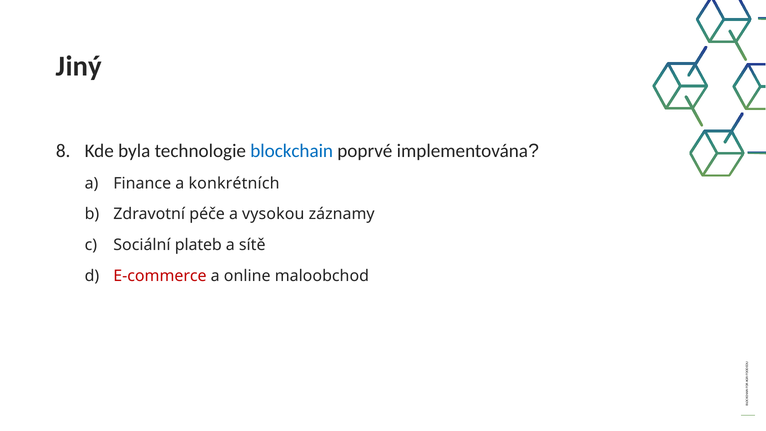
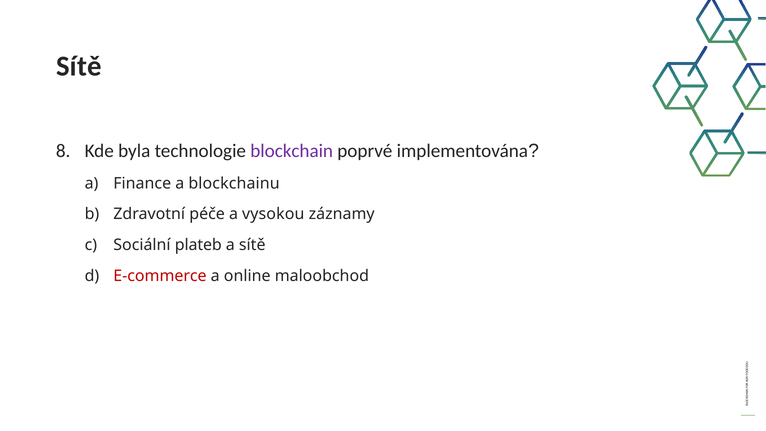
Jiný: Jiný -> Sítě (79, 66)
blockchain colour: blue -> purple (292, 151)
konkrétních: konkrétních -> blockchainu (234, 183)
